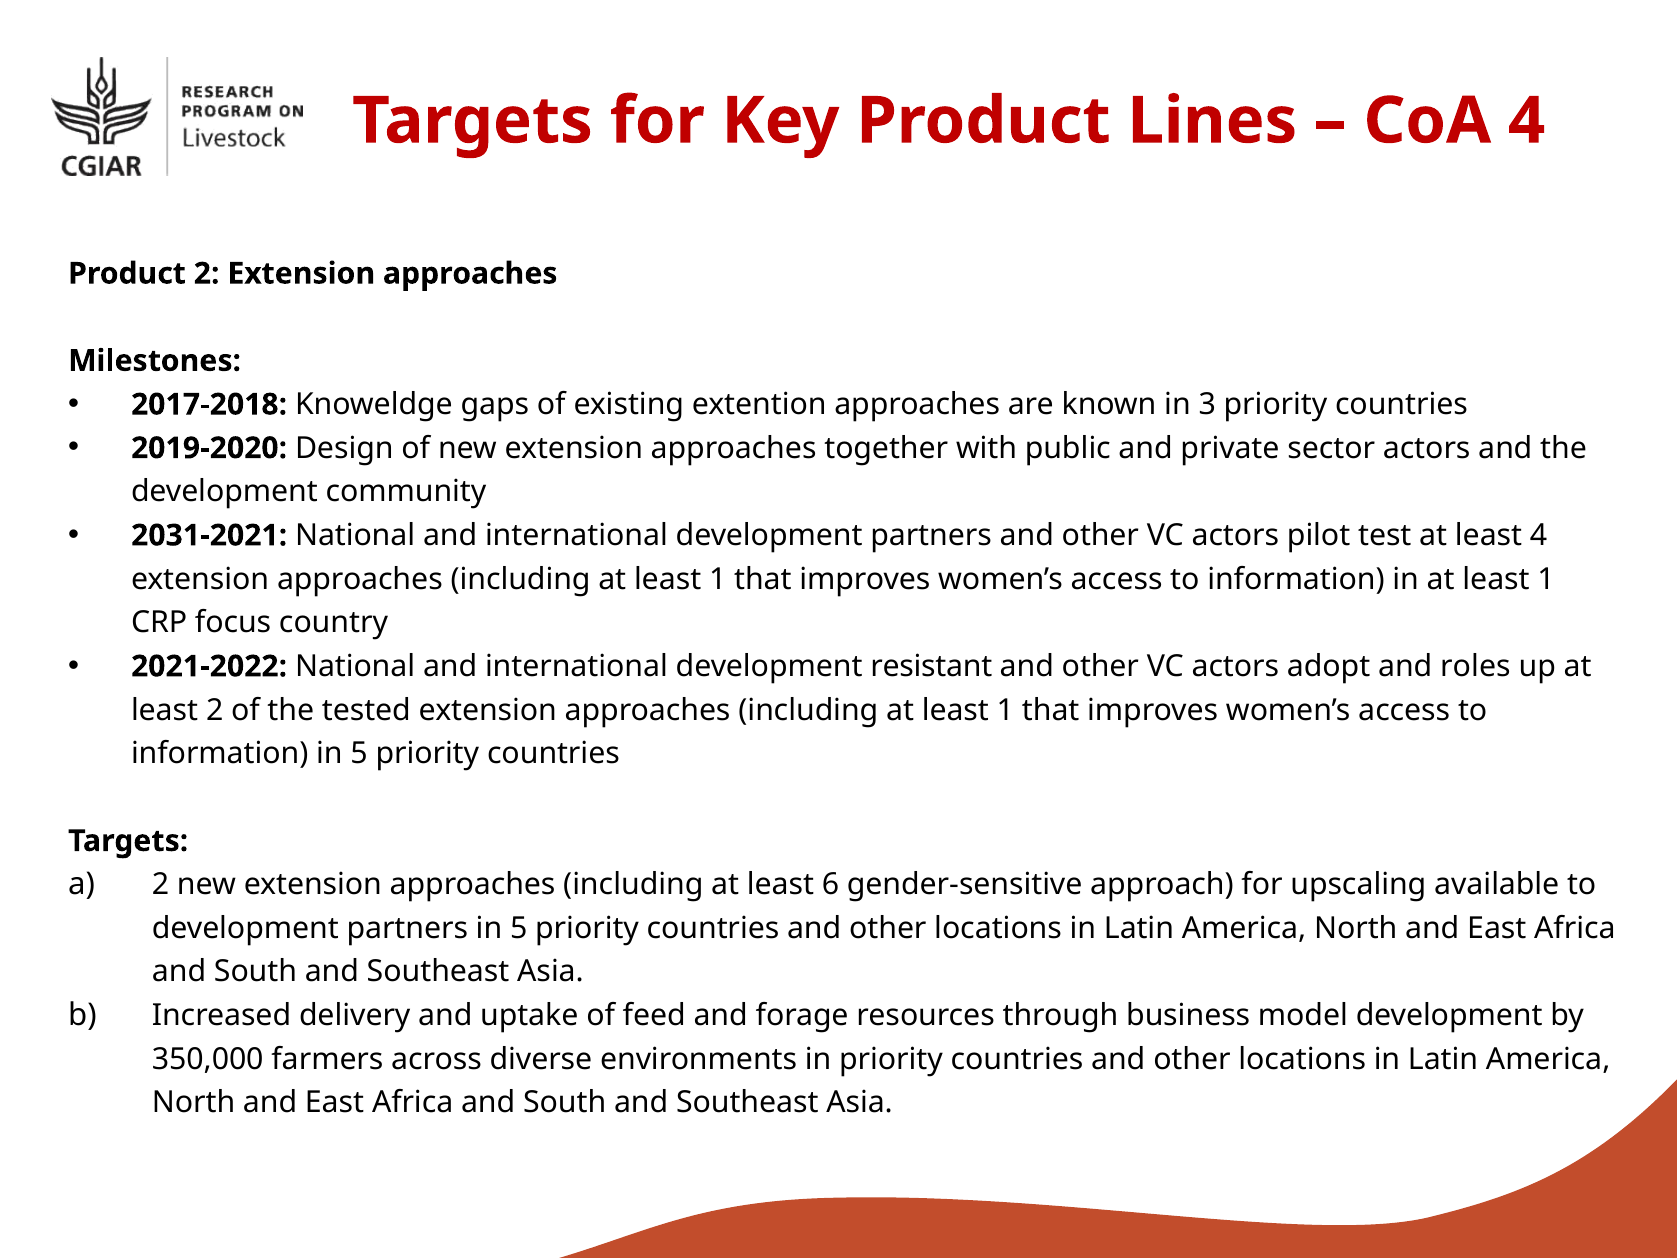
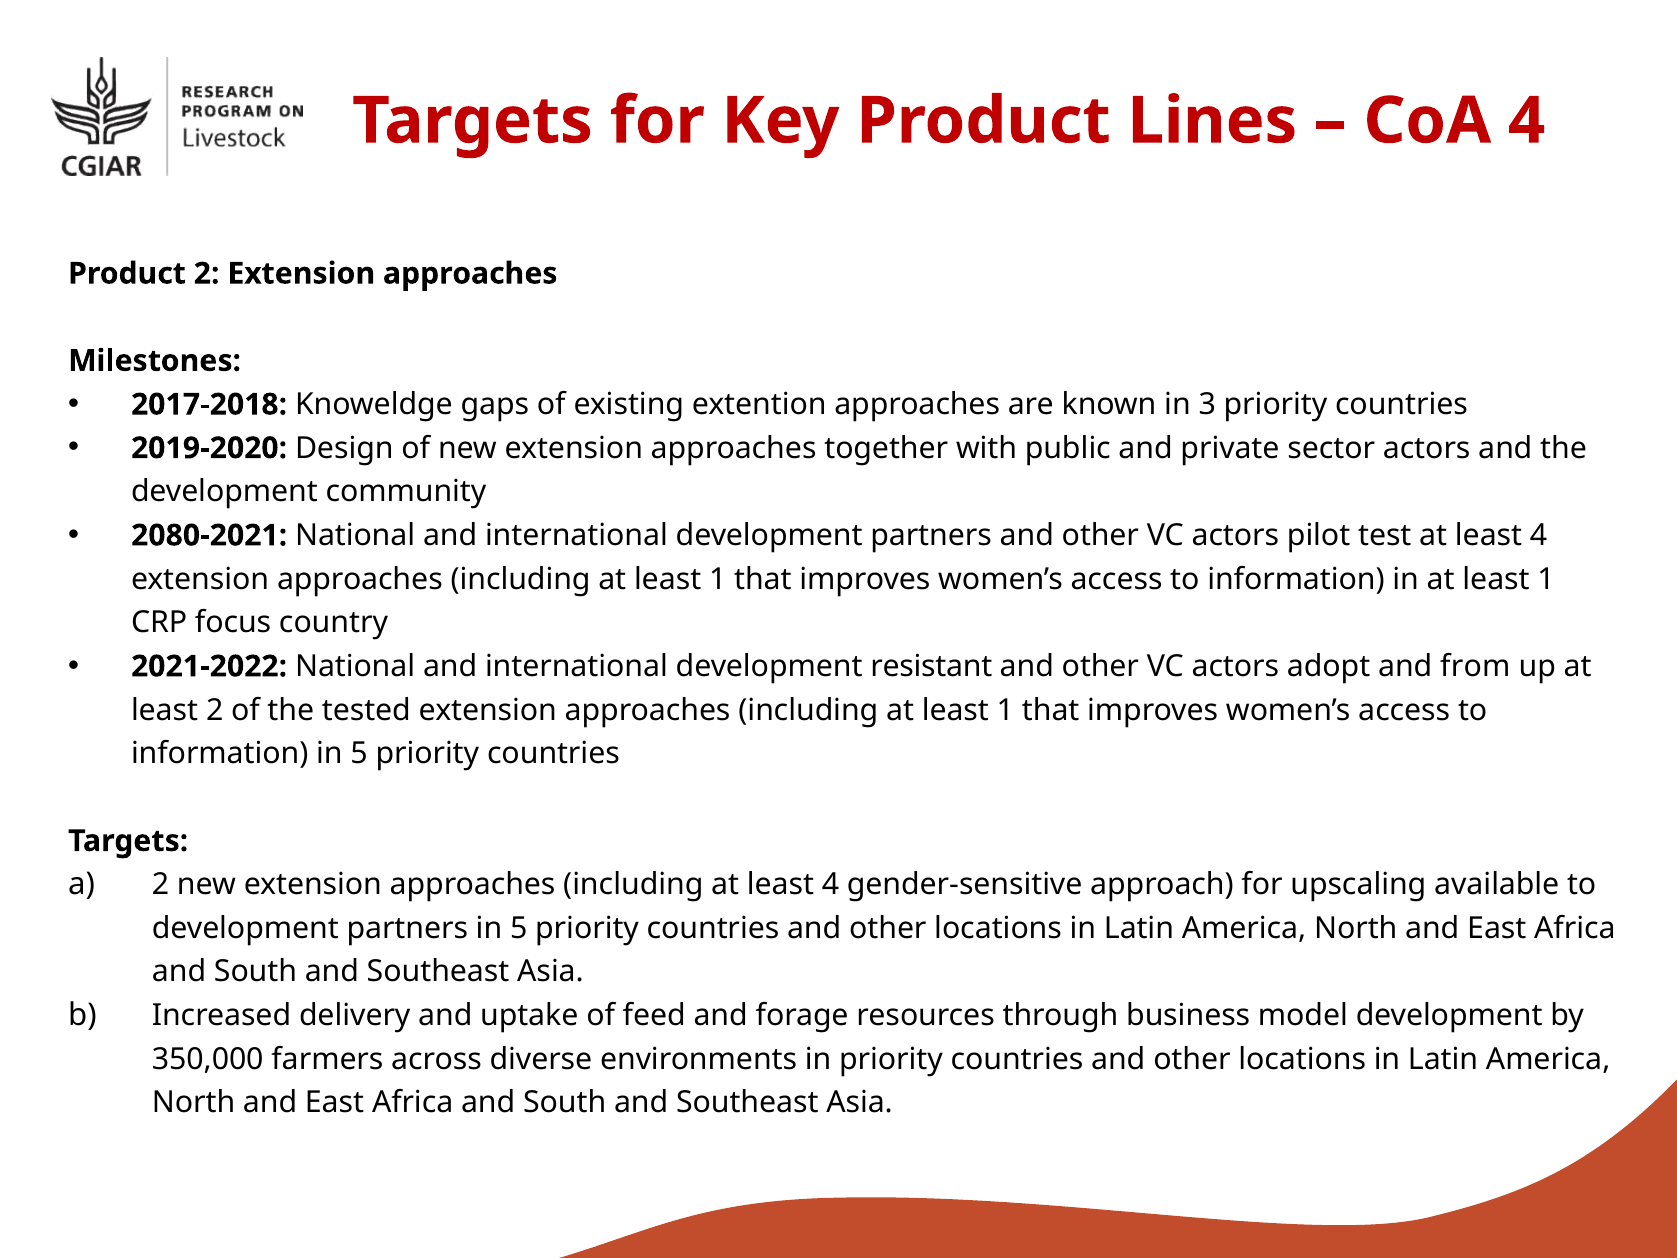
2031-2021: 2031-2021 -> 2080-2021 (209, 535)
roles: roles -> from (1475, 666)
including at least 6: 6 -> 4 (830, 884)
